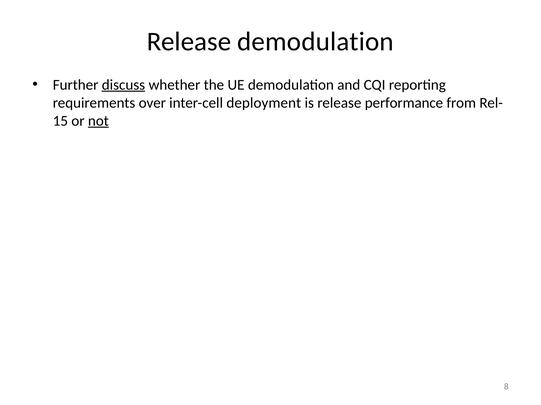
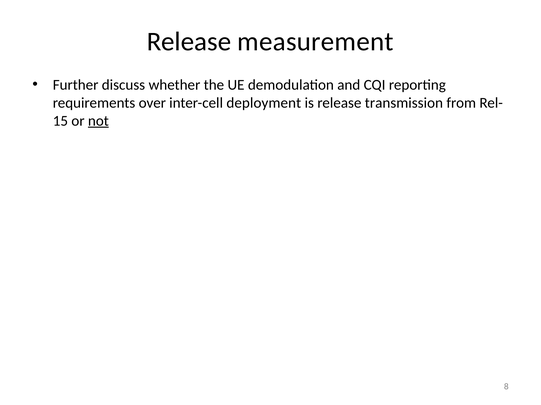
Release demodulation: demodulation -> measurement (315, 42)
discuss underline: present -> none (123, 85)
performance: performance -> transmission (404, 103)
